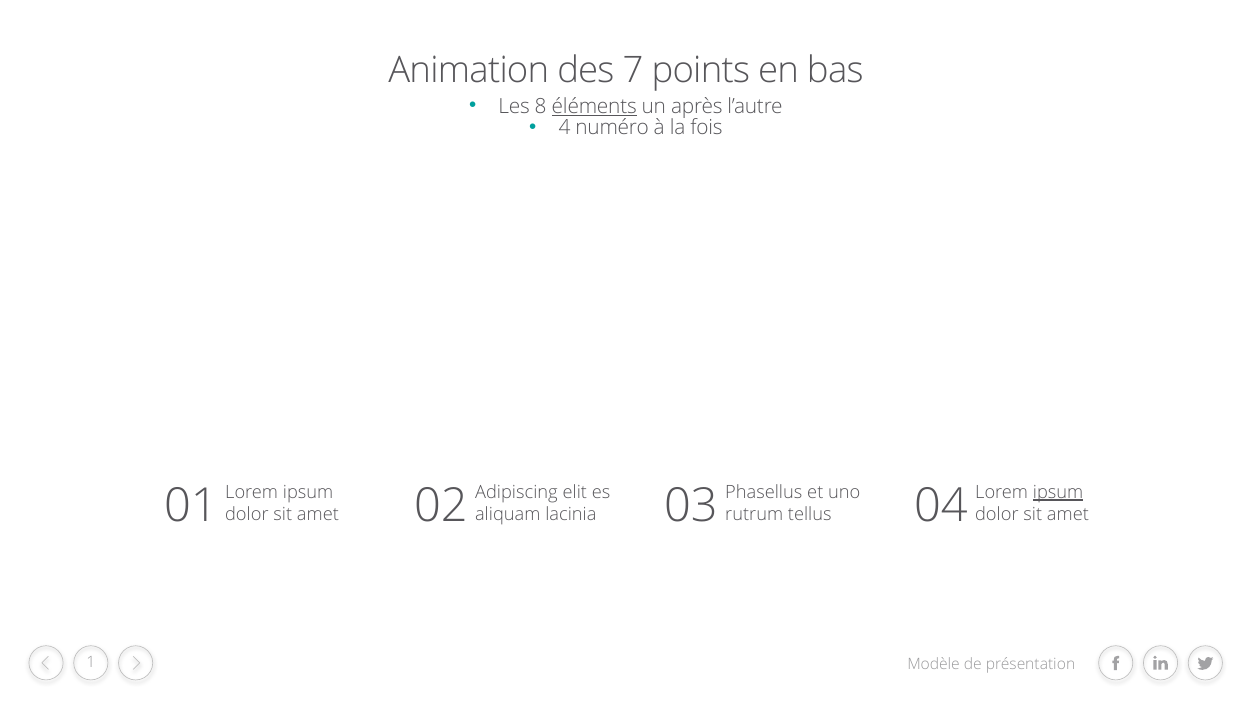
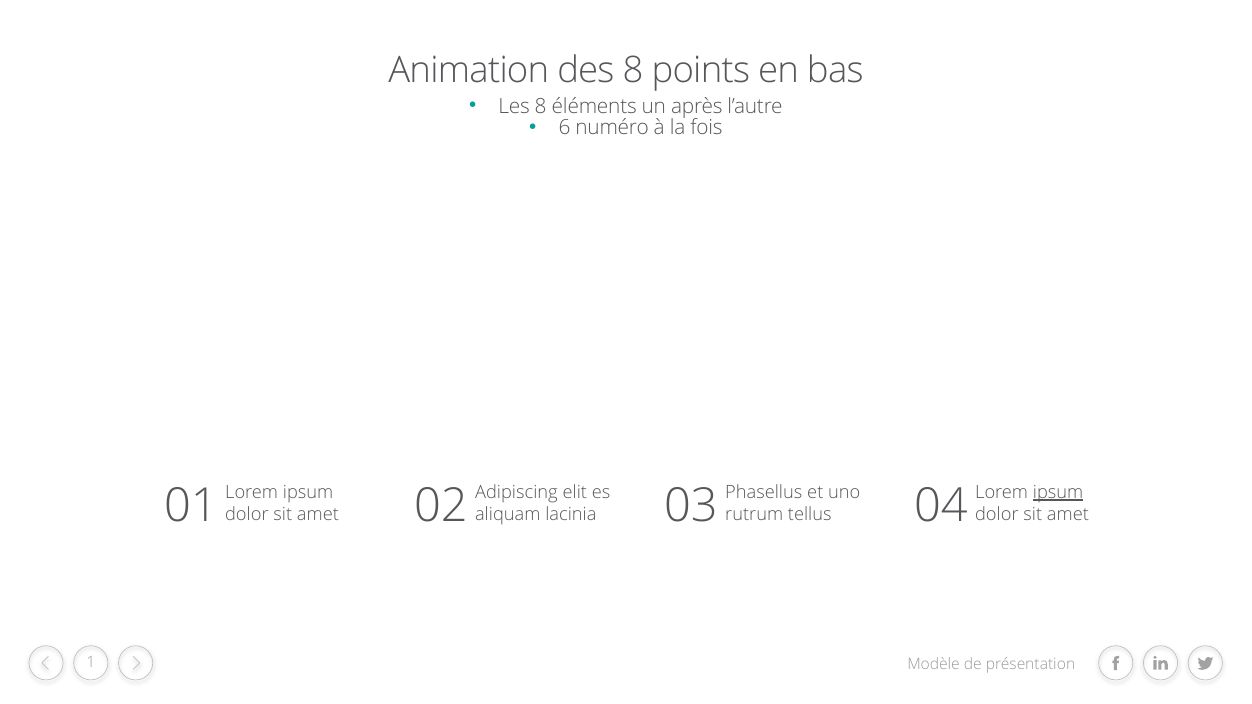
des 7: 7 -> 8 (633, 70)
éléments underline: present -> none (594, 106)
4: 4 -> 6 (565, 128)
